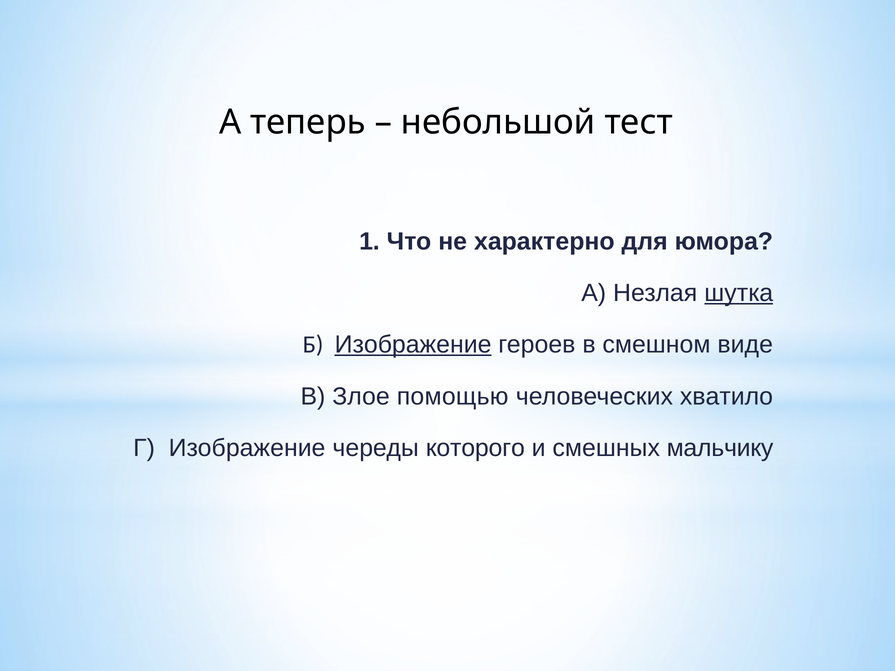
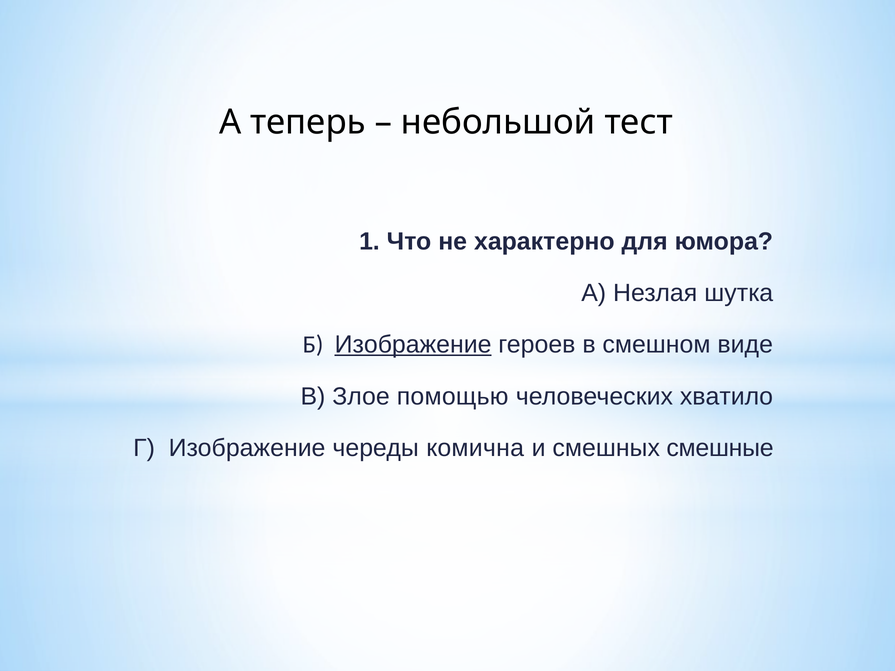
шутка underline: present -> none (739, 293)
которого: которого -> комична (475, 448)
мальчику: мальчику -> смешные (720, 448)
